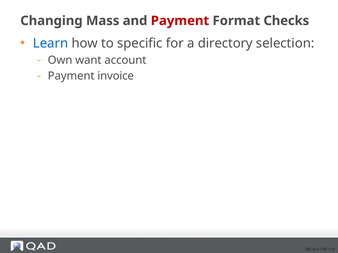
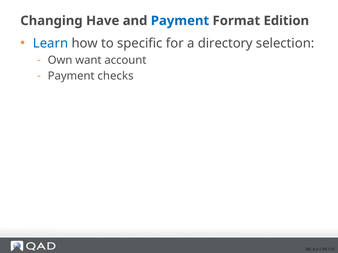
Mass: Mass -> Have (103, 21)
Payment colour: red -> blue (180, 21)
Checks: Checks -> Edition (286, 21)
invoice: invoice -> checks (116, 76)
